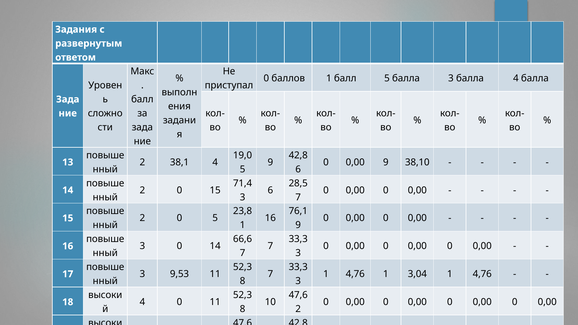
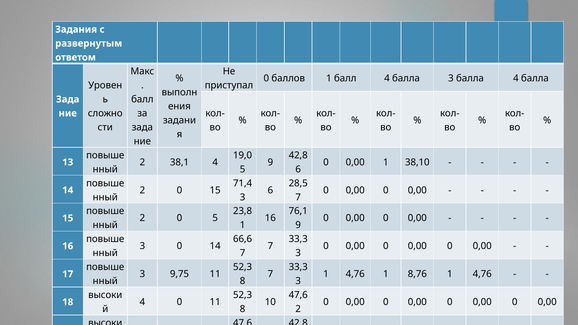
балл 5: 5 -> 4 (387, 78)
0,00 9: 9 -> 1 (386, 162)
9,53: 9,53 -> 9,75 (179, 274)
3,04: 3,04 -> 8,76 (417, 274)
